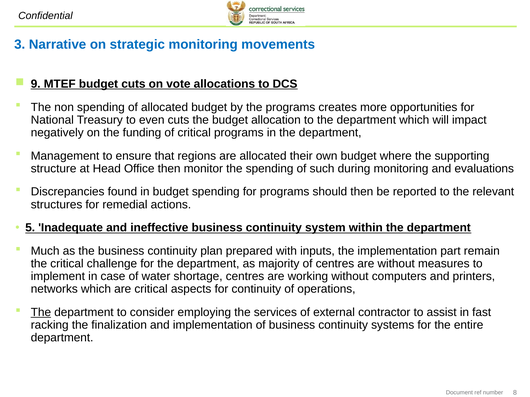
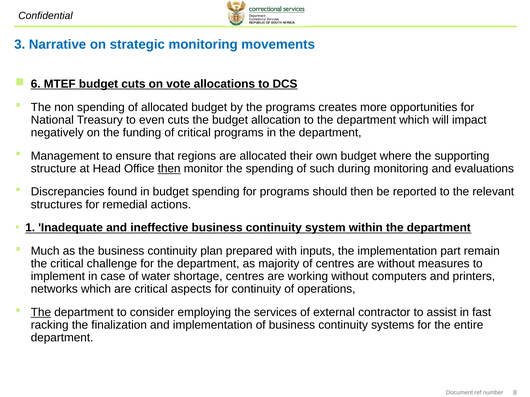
9: 9 -> 6 (36, 84)
then underline: none -> present (169, 169)
5: 5 -> 1 (30, 228)
